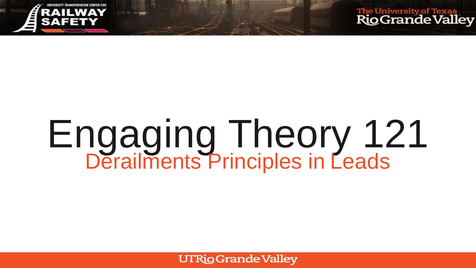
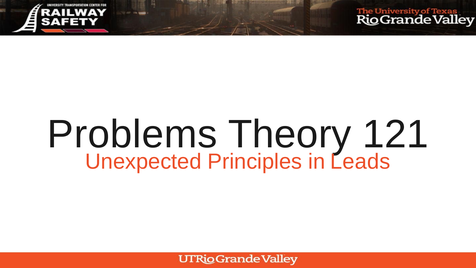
Engaging: Engaging -> Problems (132, 134)
Derailments: Derailments -> Unexpected (143, 162)
